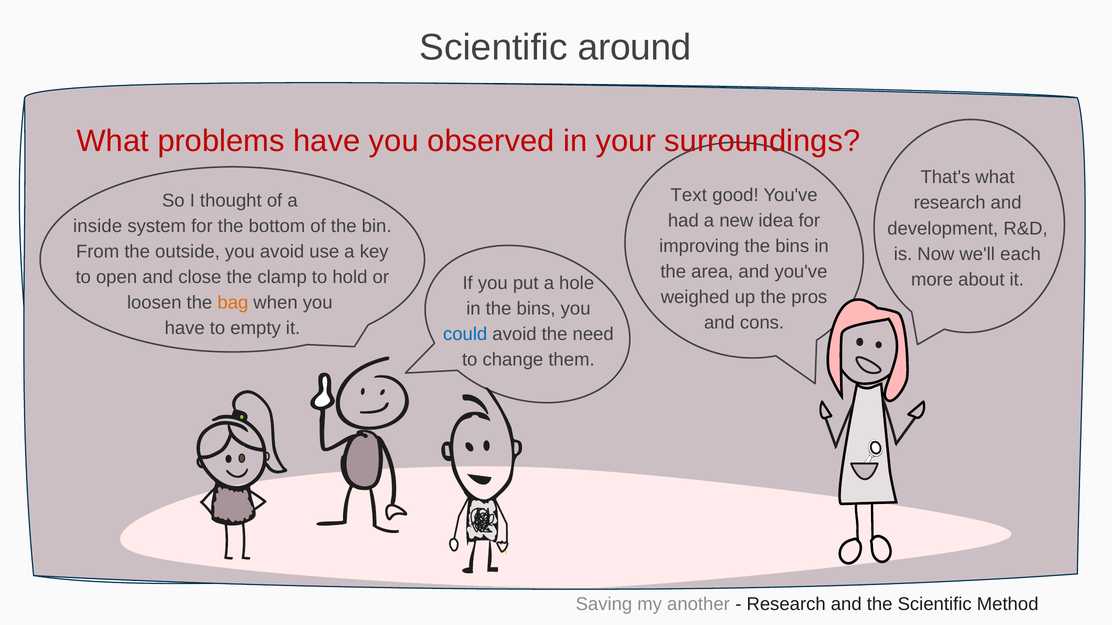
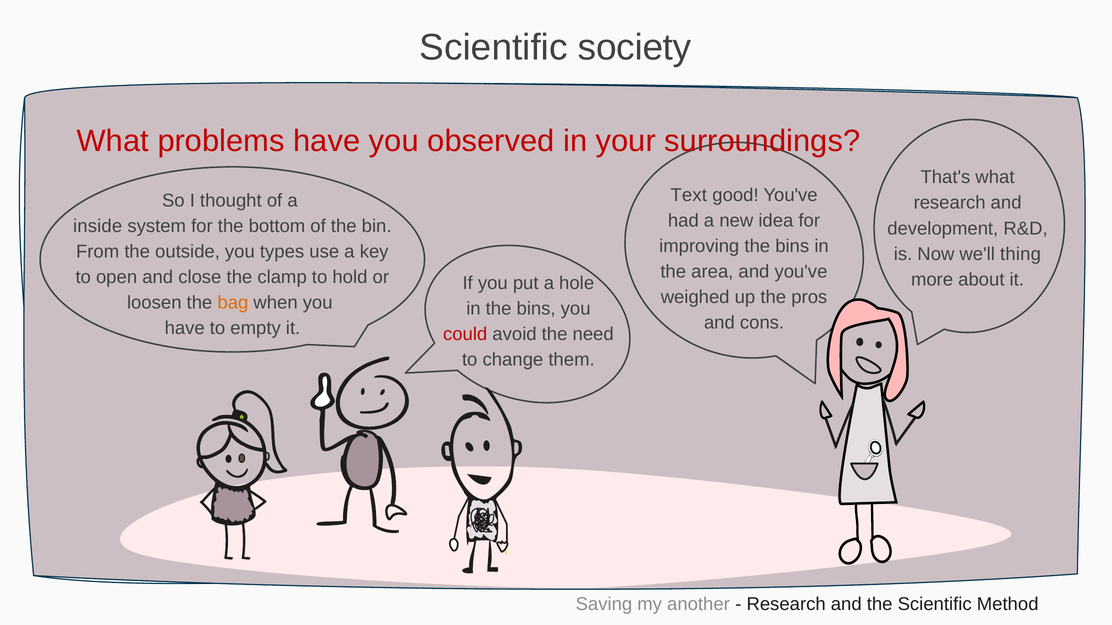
around: around -> society (635, 48)
you avoid: avoid -> types (282, 252)
each: each -> thing (1021, 254)
could colour: blue -> red (465, 335)
